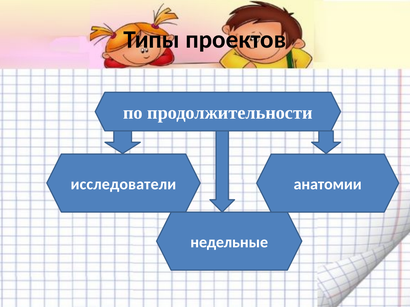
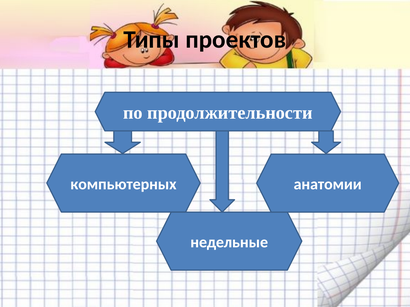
исследователи: исследователи -> компьютерных (123, 184)
